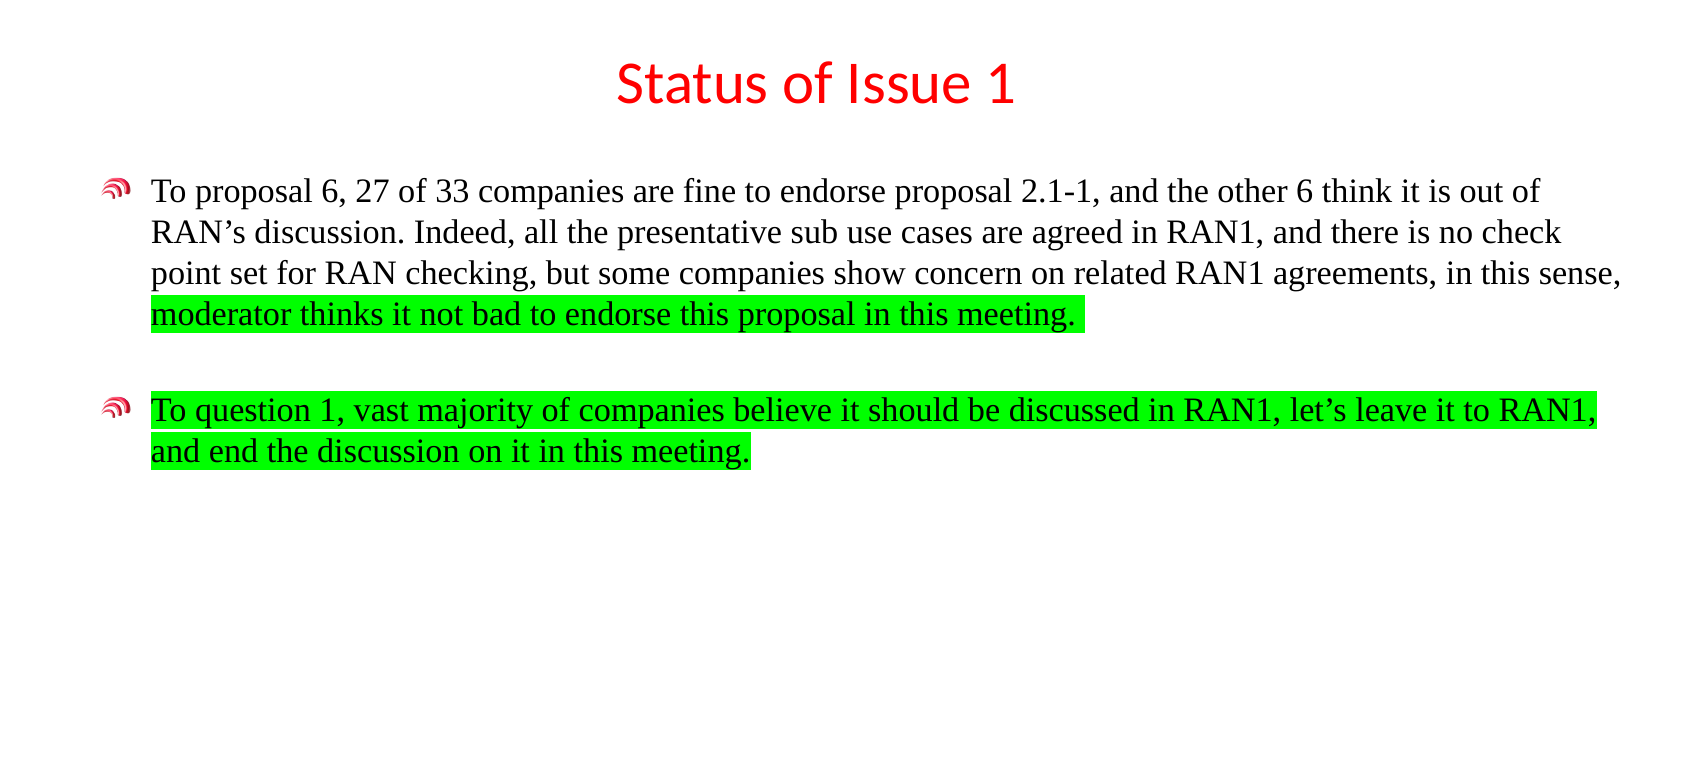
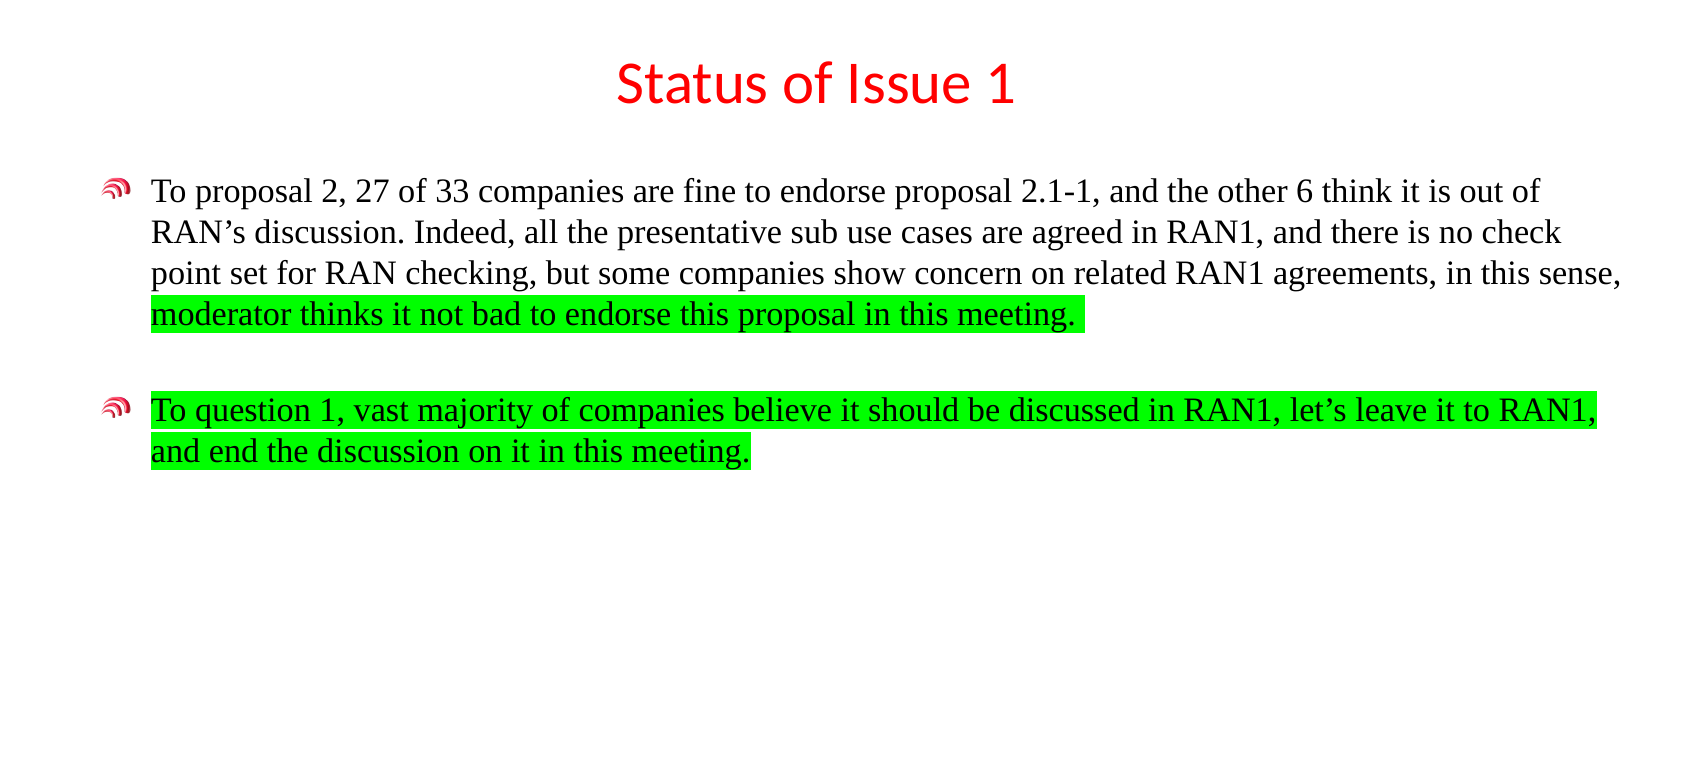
proposal 6: 6 -> 2 (334, 191)
